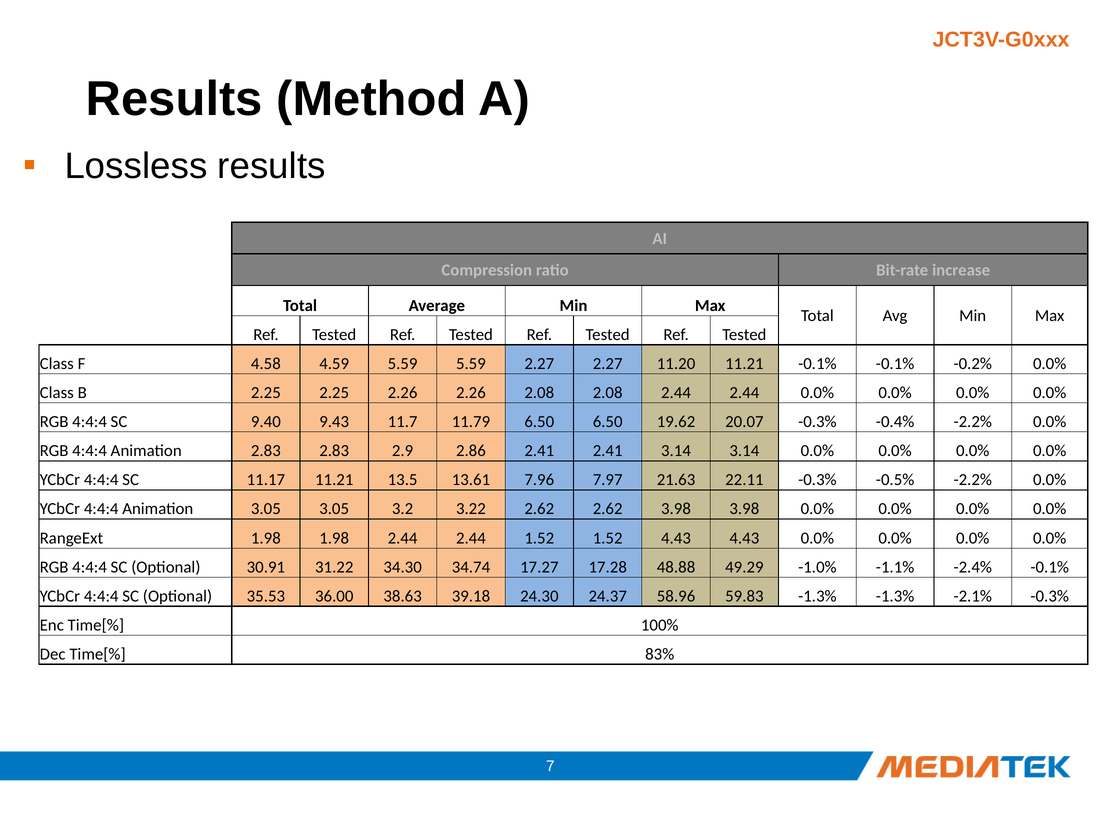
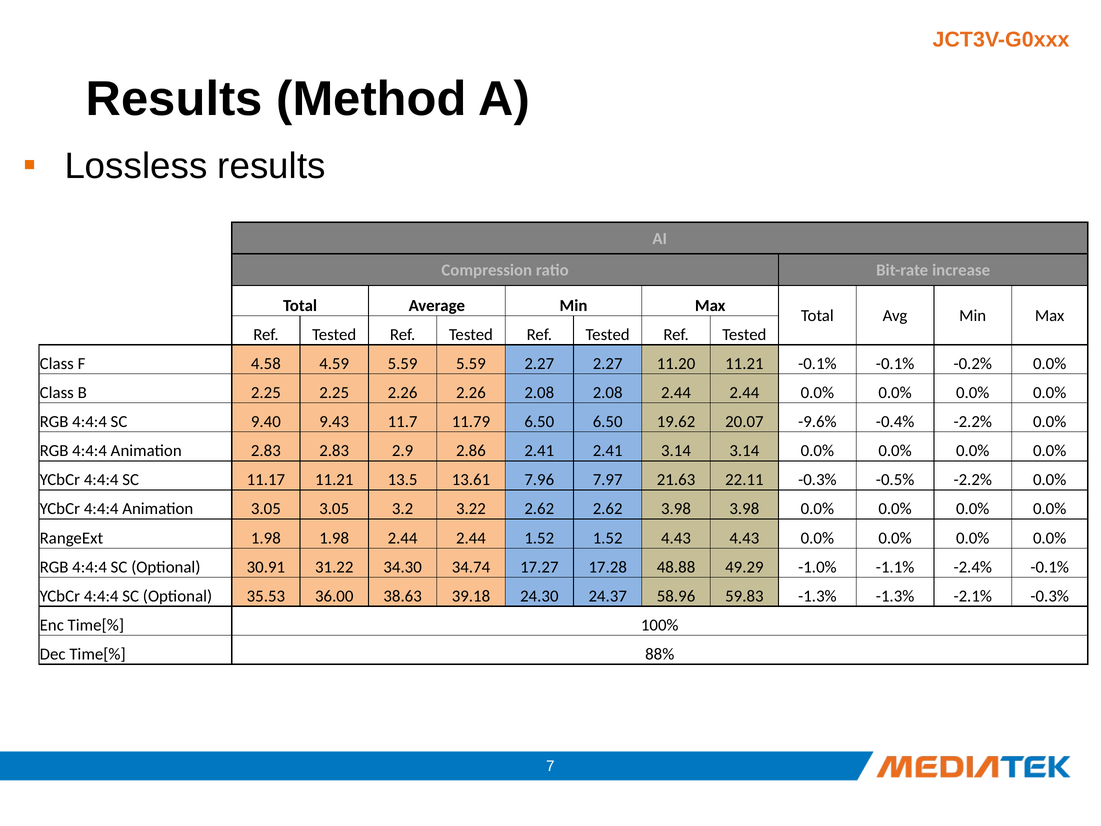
20.07 -0.3%: -0.3% -> -9.6% (817, 422)
83%: 83% -> 88% (660, 654)
